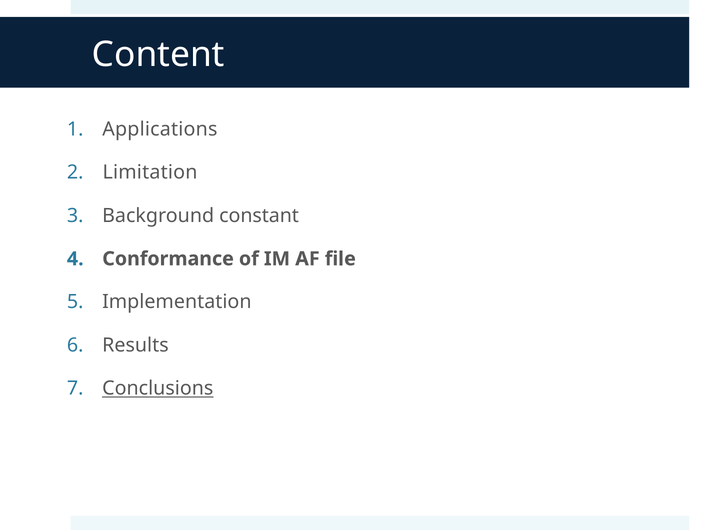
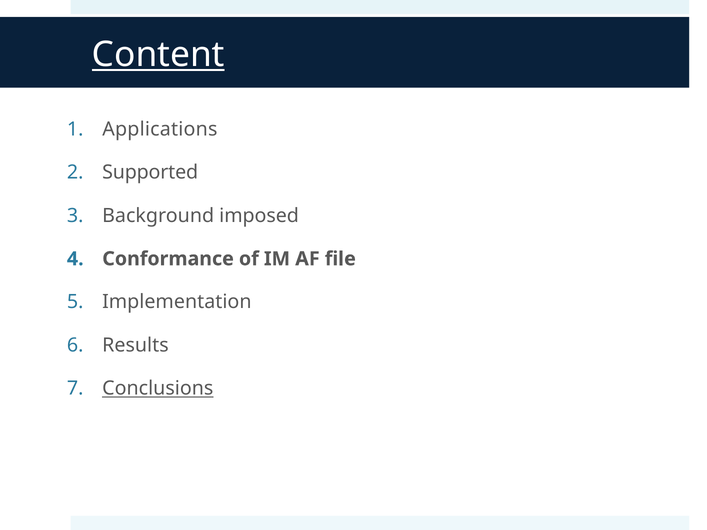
Content underline: none -> present (158, 55)
Limitation: Limitation -> Supported (150, 172)
constant: constant -> imposed (259, 216)
